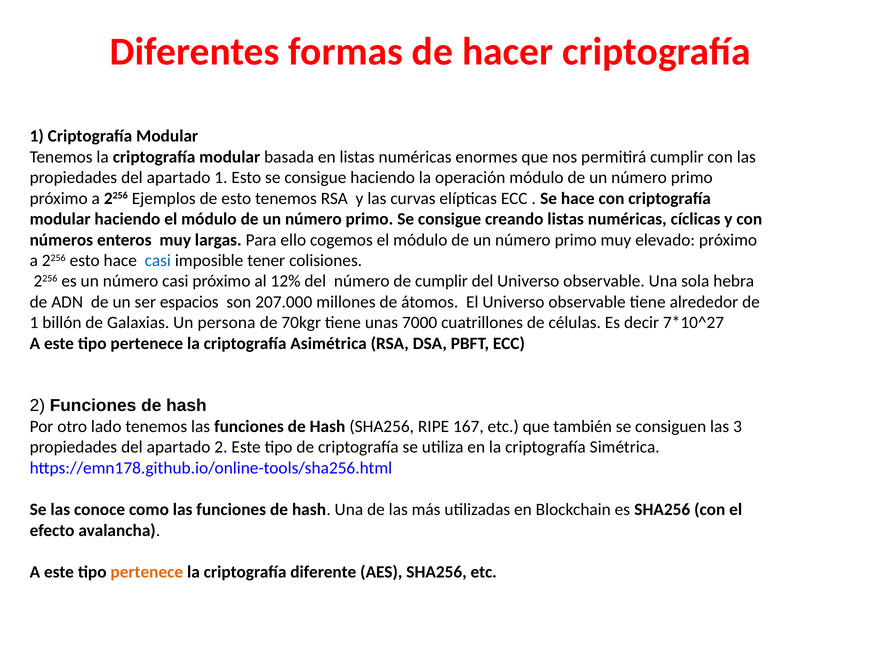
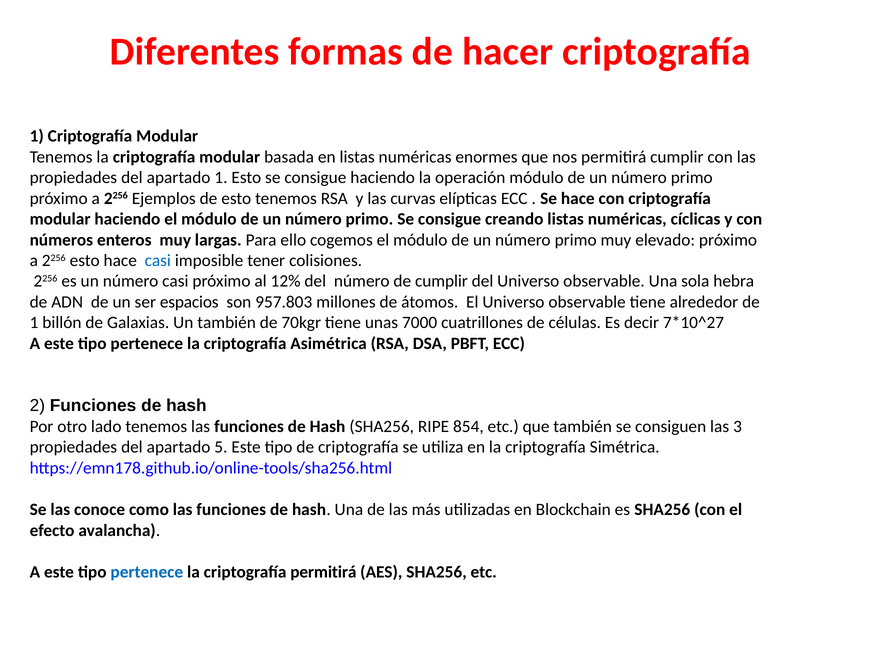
207.000: 207.000 -> 957.803 (284, 302)
Un persona: persona -> también (227, 323)
167: 167 -> 854 (468, 427)
apartado 2: 2 -> 5 (221, 448)
pertenece colour: orange -> blue (147, 572)
criptografía diferente: diferente -> permitirá (323, 572)
